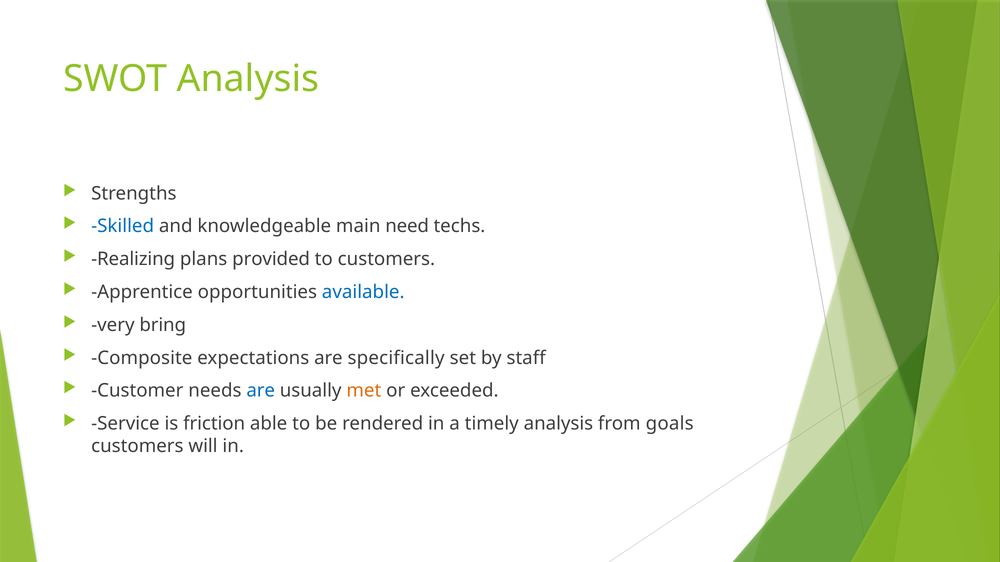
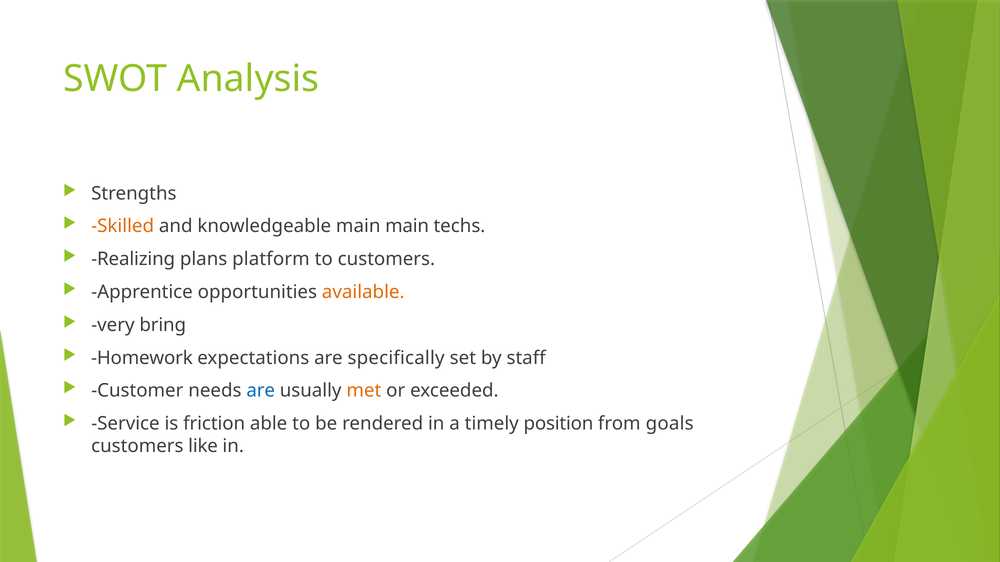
Skilled colour: blue -> orange (123, 226)
main need: need -> main (407, 226)
provided: provided -> platform (271, 259)
available colour: blue -> orange (363, 292)
Composite: Composite -> Homework (142, 358)
timely analysis: analysis -> position (558, 424)
will: will -> like (203, 446)
